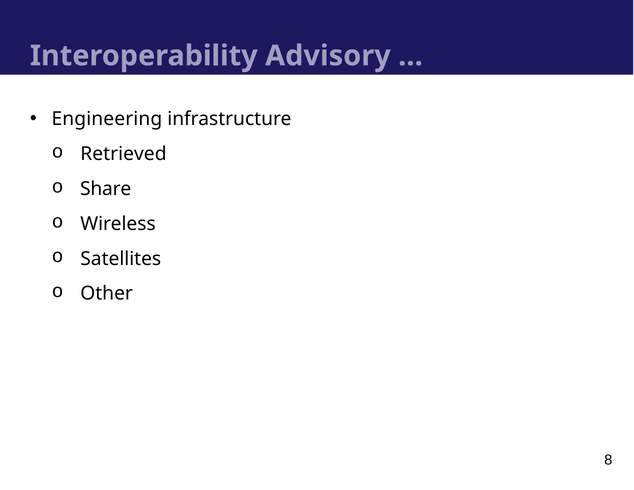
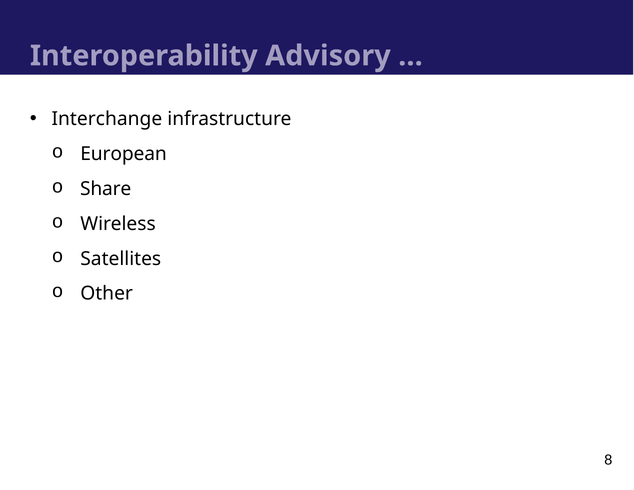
Engineering: Engineering -> Interchange (107, 119)
Retrieved: Retrieved -> European (124, 154)
